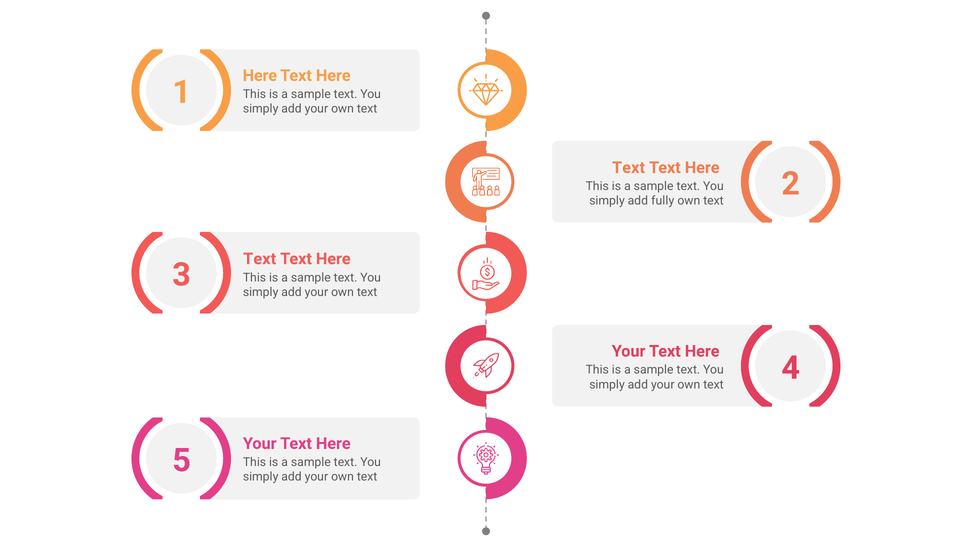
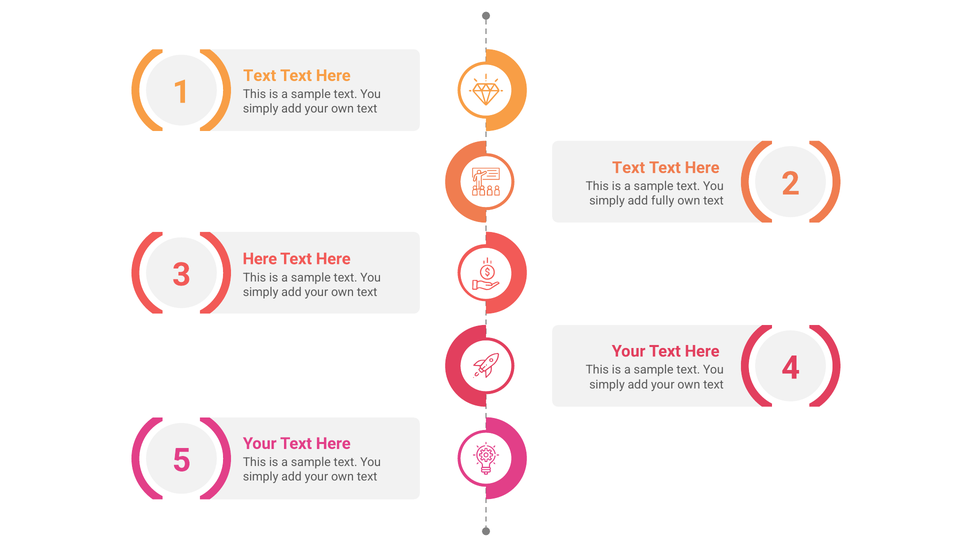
Here: Here -> Text (260, 76)
Text: Text -> Here (260, 259)
